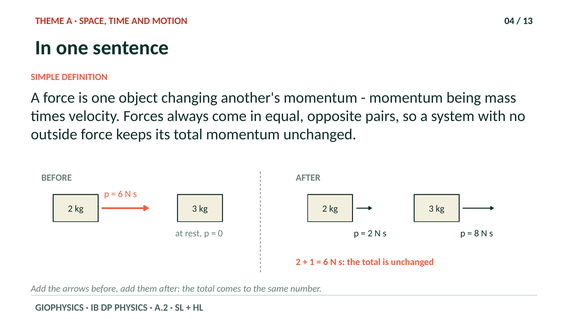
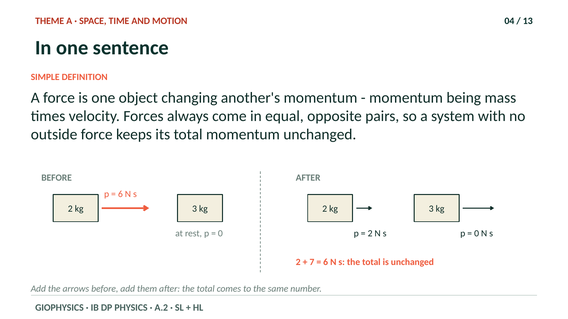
8: 8 -> 0 (477, 234)
1: 1 -> 7 (312, 262)
